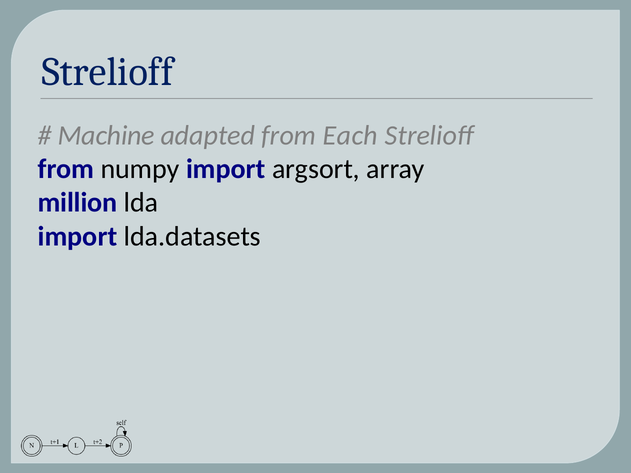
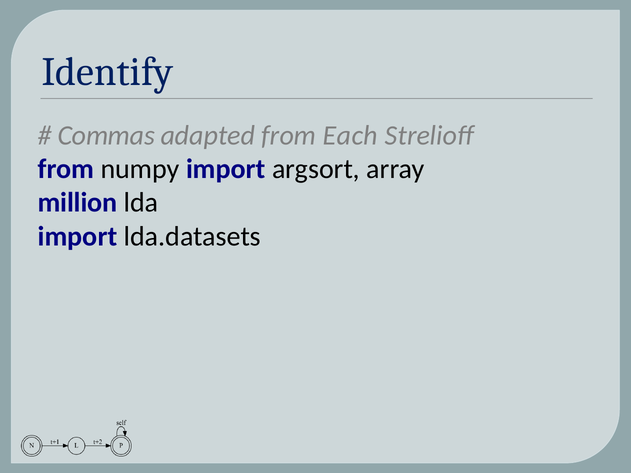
Strelioff: Strelioff -> Identify (107, 72)
Machine: Machine -> Commas (106, 136)
